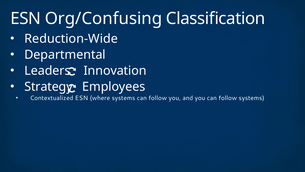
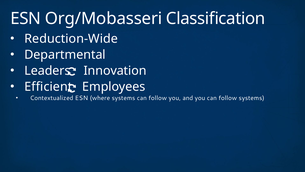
Org/Confusing: Org/Confusing -> Org/Mobasseri (104, 18)
Strategy: Strategy -> Efficient (48, 86)
